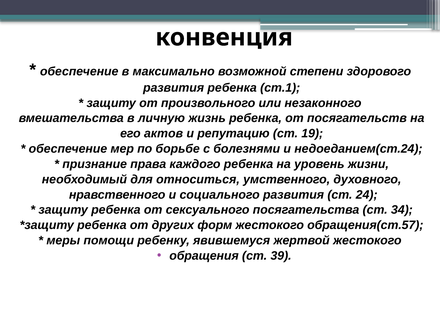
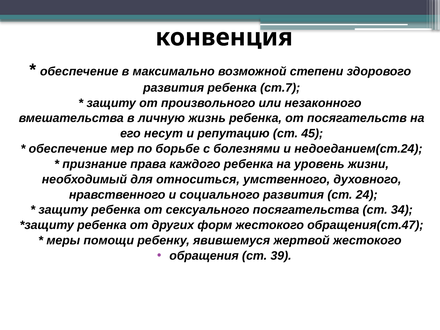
ст.1: ст.1 -> ст.7 (280, 88)
актов: актов -> несут (164, 134)
19: 19 -> 45 (312, 134)
обращения(ст.57: обращения(ст.57 -> обращения(ст.47 (365, 225)
